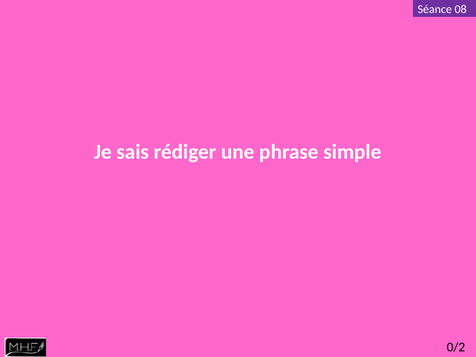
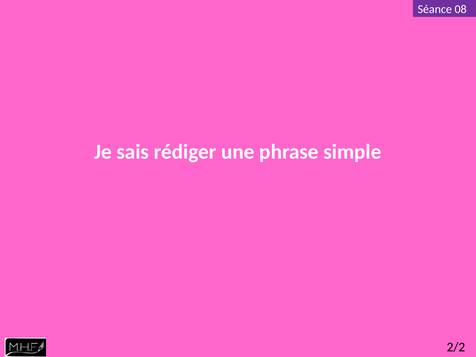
0/2: 0/2 -> 2/2 (456, 347)
